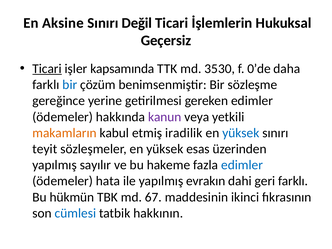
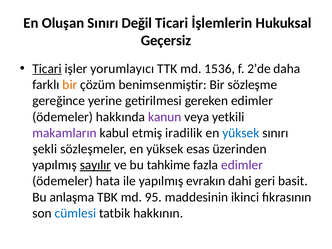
Aksine: Aksine -> Oluşan (63, 23)
kapsamında: kapsamında -> yorumlayıcı (122, 69)
3530: 3530 -> 1536 (220, 69)
0’de: 0’de -> 2’de (259, 69)
bir colour: blue -> orange (70, 85)
makamların colour: orange -> purple (65, 133)
teyit: teyit -> şekli (45, 149)
sayılır underline: none -> present (95, 165)
hakeme: hakeme -> tahkime (169, 165)
edimler colour: blue -> purple (242, 165)
geri farklı: farklı -> basit (293, 181)
hükmün: hükmün -> anlaşma (72, 197)
67: 67 -> 95 (153, 197)
